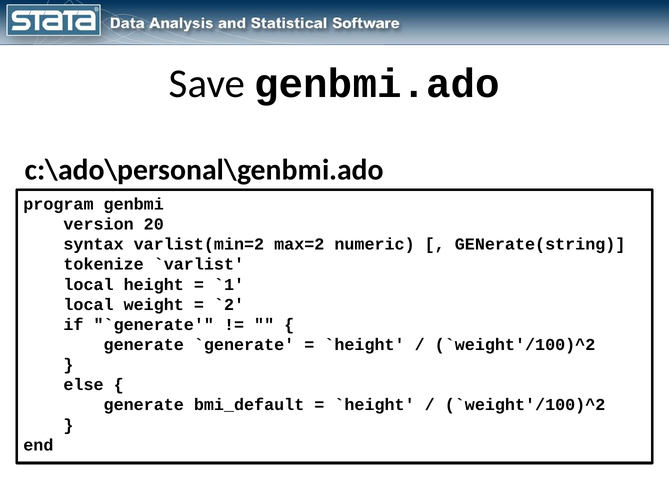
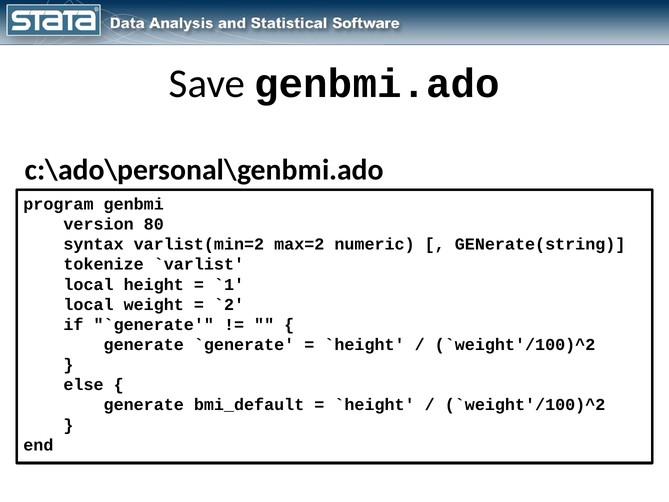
20: 20 -> 80 (154, 224)
